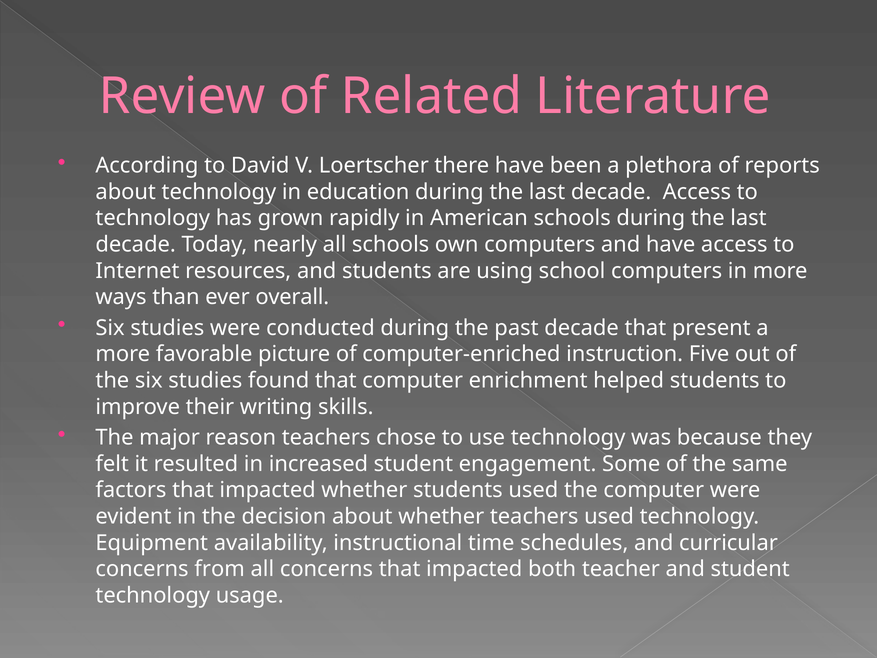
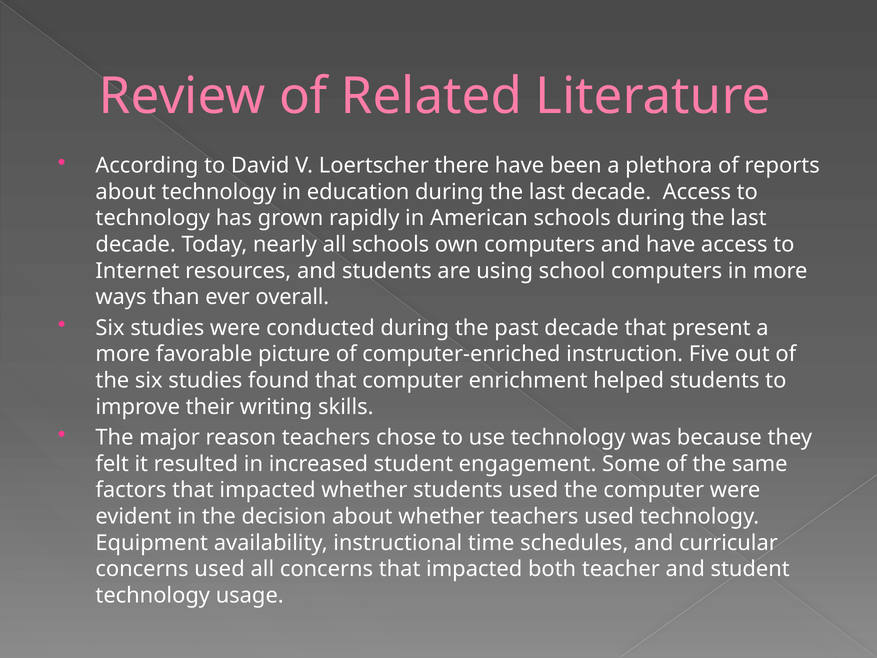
concerns from: from -> used (220, 569)
